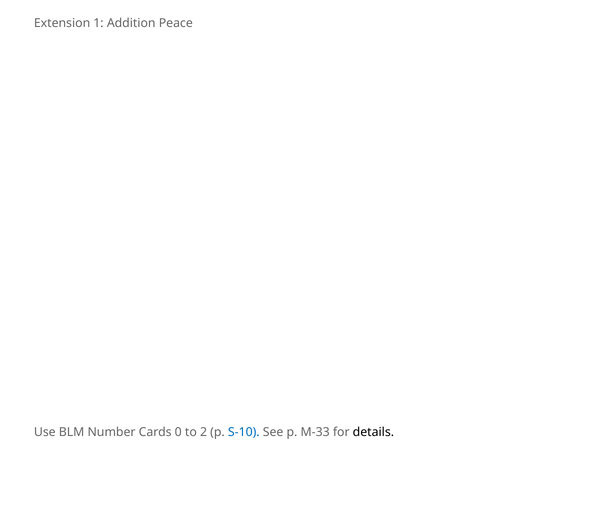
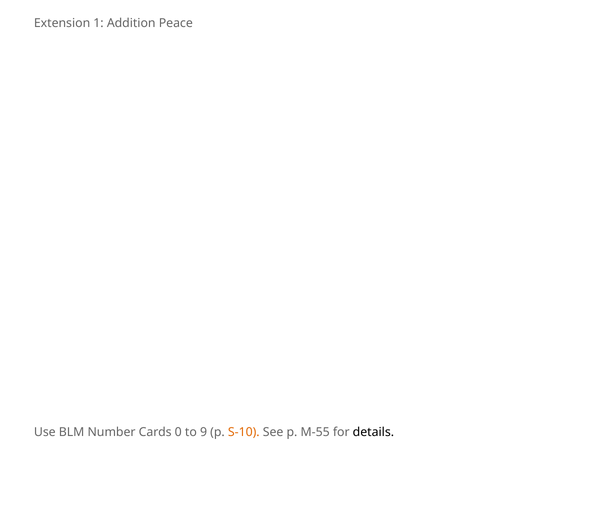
2: 2 -> 9 (204, 432)
S-10 colour: blue -> orange (244, 432)
M-33: M-33 -> M-55 (315, 432)
